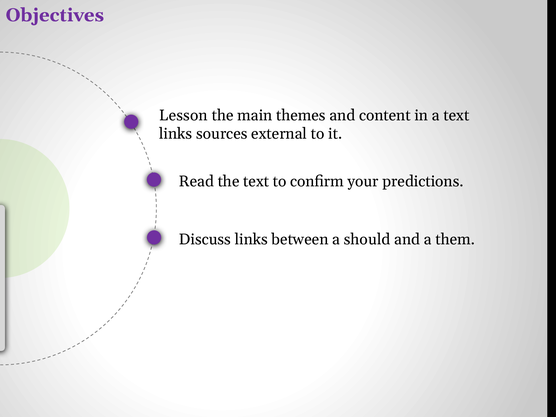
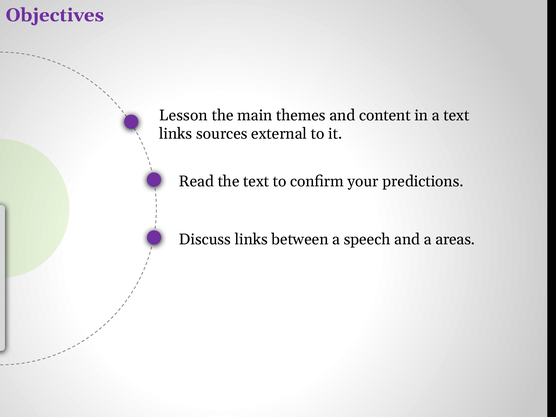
should: should -> speech (367, 239)
them: them -> areas (455, 239)
